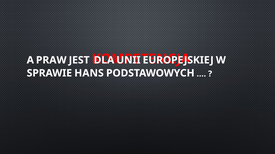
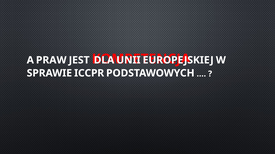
HANS: HANS -> ICCPR (89, 73)
